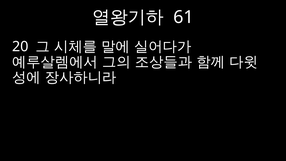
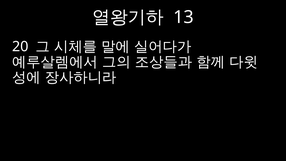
61: 61 -> 13 (184, 17)
